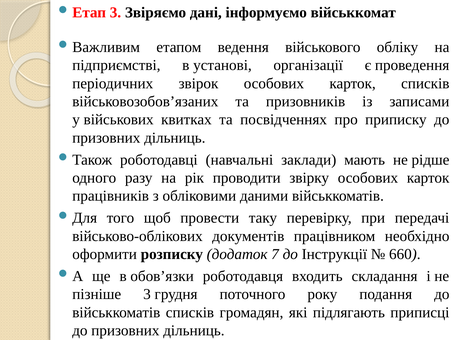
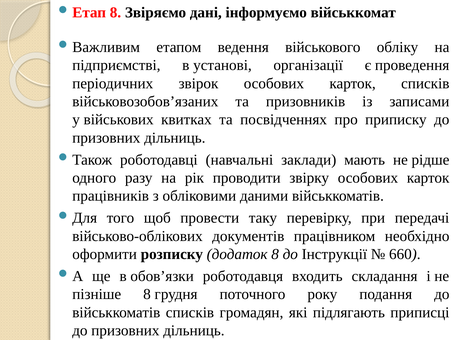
3: 3 -> 8 (115, 12)
додаток 7: 7 -> 8 (275, 255)
пізніше 3: 3 -> 8 (147, 295)
